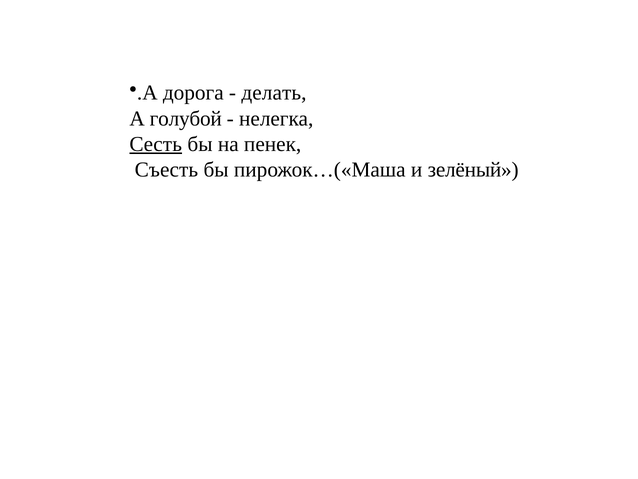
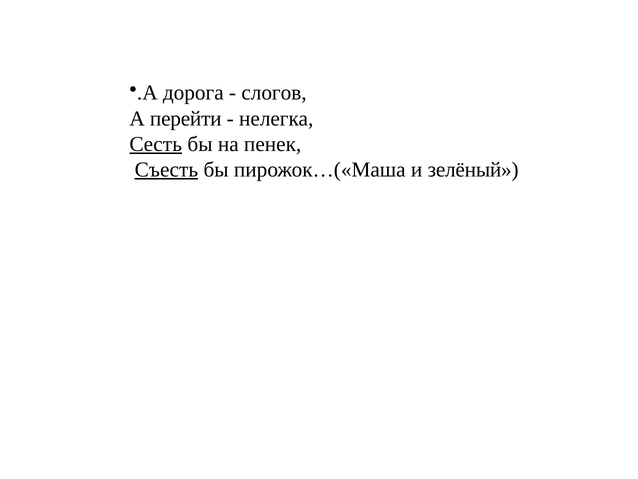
делать: делать -> слогов (274, 93)
голубой: голубой -> перейти (186, 118)
Съесть underline: none -> present (166, 169)
